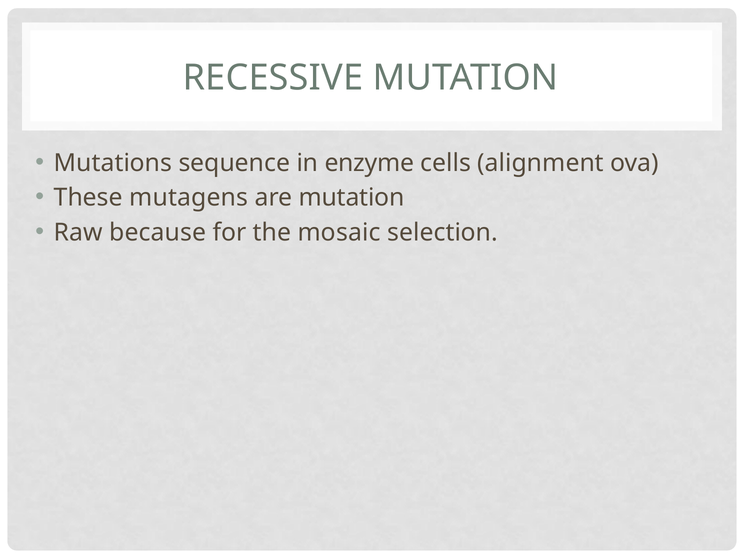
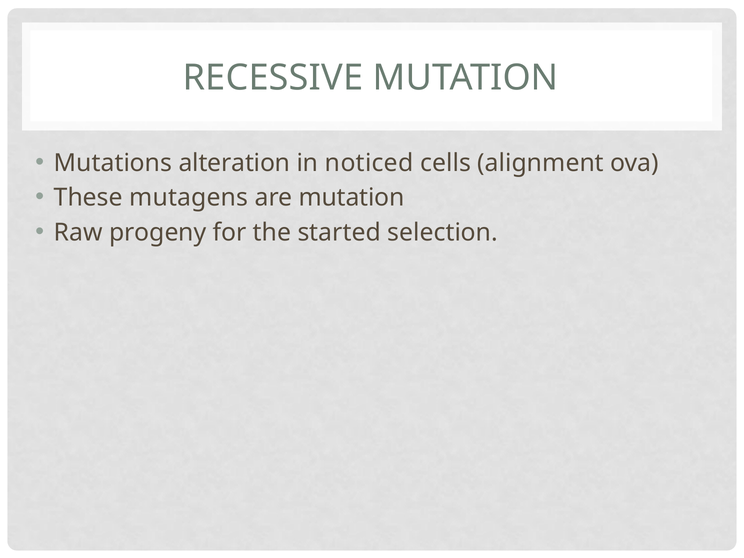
sequence: sequence -> alteration (234, 163)
enzyme: enzyme -> noticed (369, 163)
because: because -> progeny (158, 232)
mosaic: mosaic -> started (339, 232)
